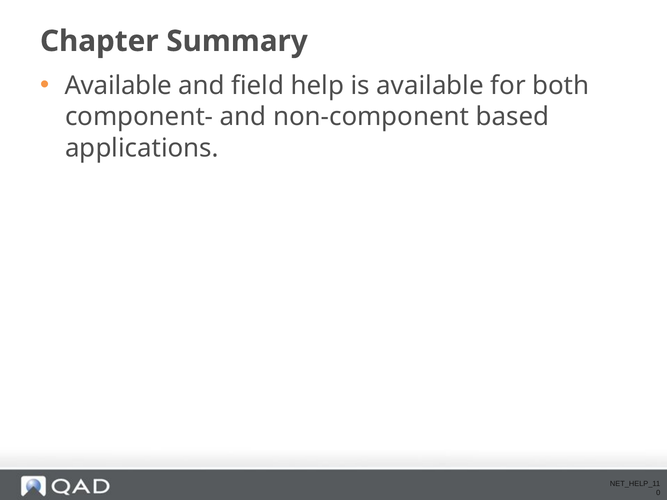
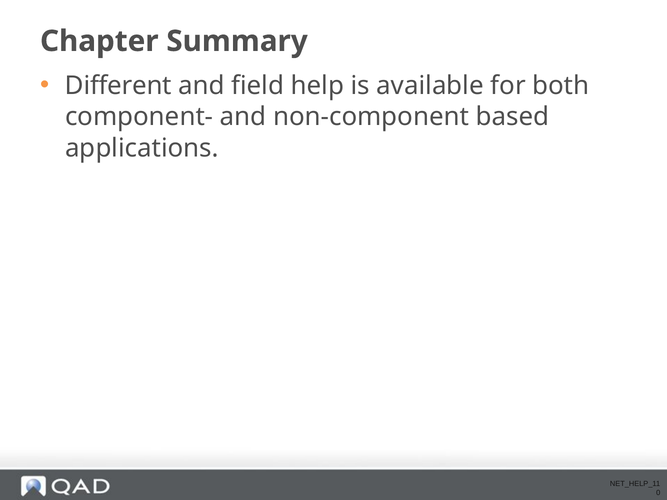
Available: Available -> Different (118, 86)
